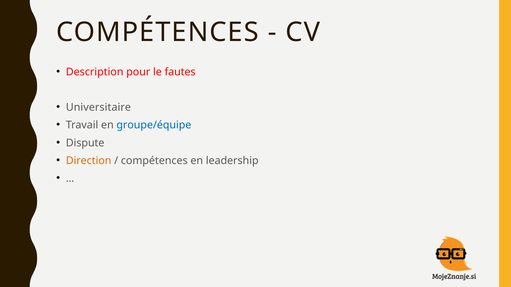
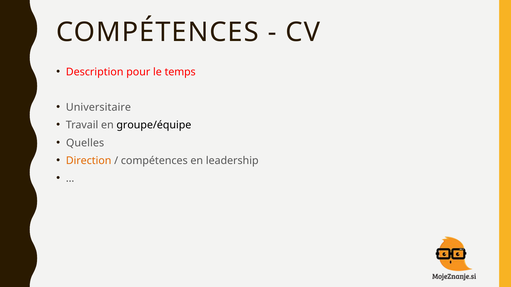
fautes: fautes -> temps (180, 72)
groupe/équipe colour: blue -> black (154, 125)
Dispute: Dispute -> Quelles (85, 143)
